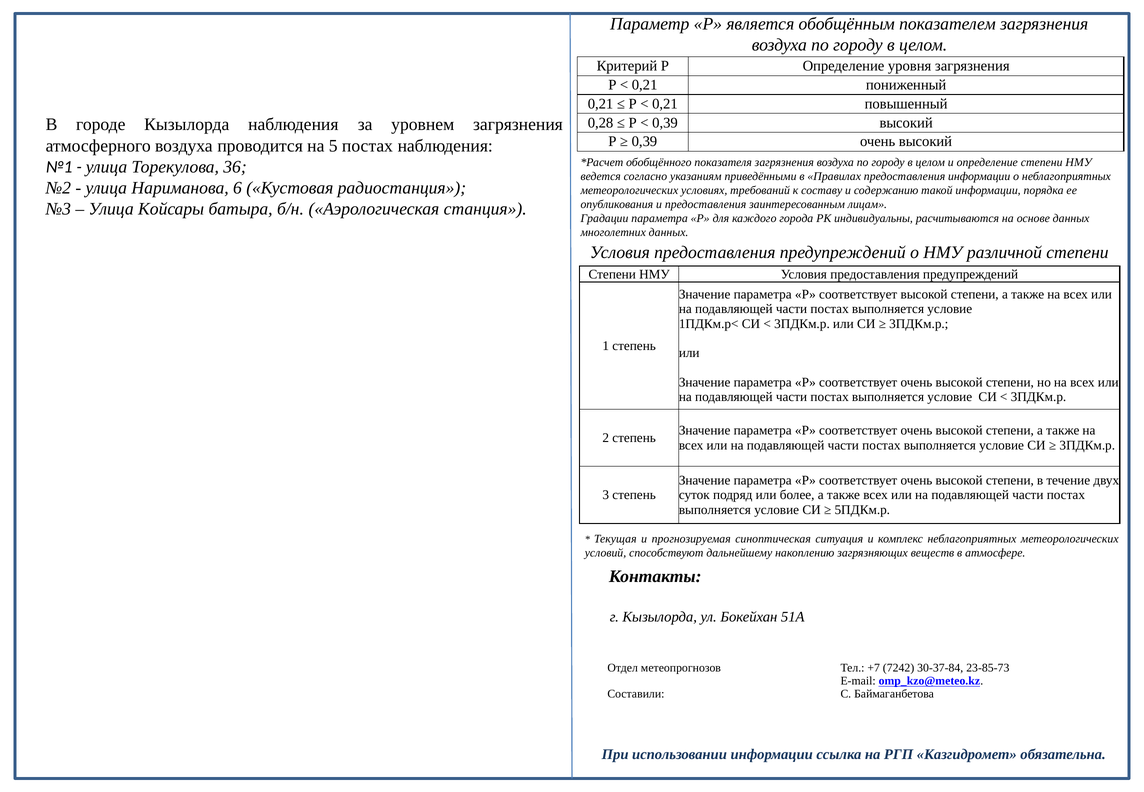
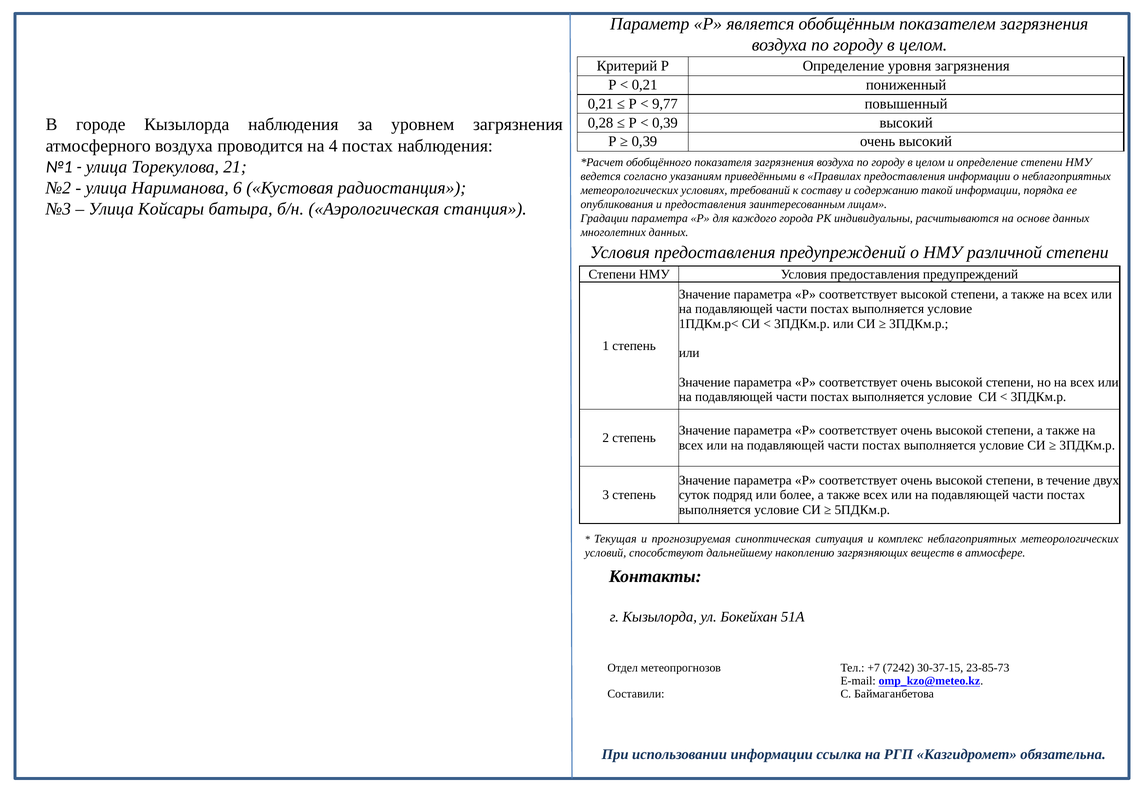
0,21: 0,21 -> 9,77 (665, 104)
5: 5 -> 4 (333, 146)
36: 36 -> 21 (235, 167)
30-37-84: 30-37-84 -> 30-37-15 (940, 668)
